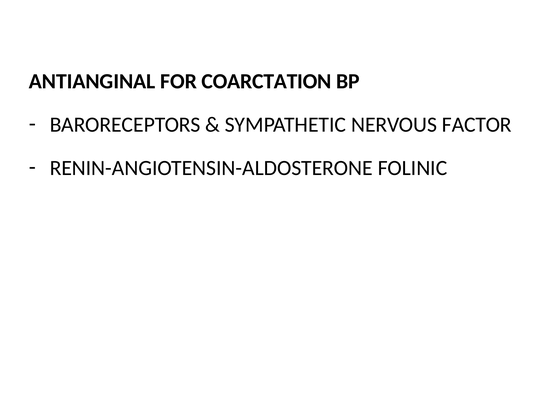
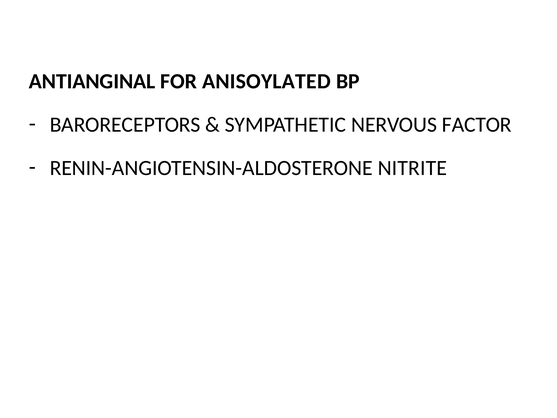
COARCTATION: COARCTATION -> ANISOYLATED (266, 81)
FOLINIC: FOLINIC -> NITRITE (412, 168)
